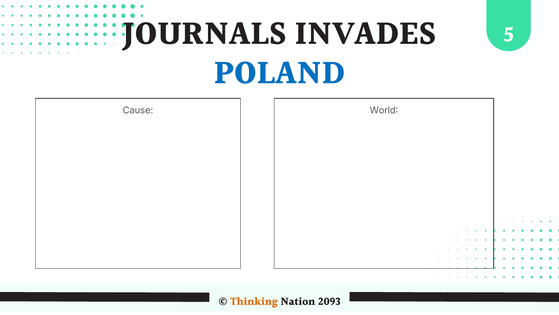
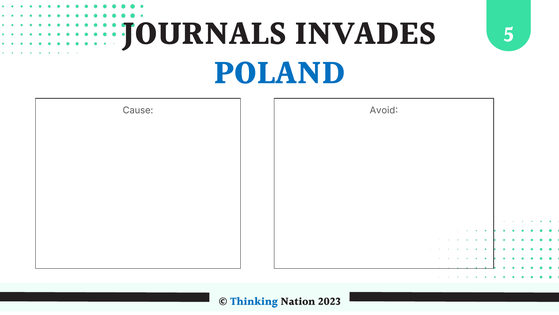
World: World -> Avoid (384, 110)
Thinking colour: orange -> blue (254, 301)
2093: 2093 -> 2023 (329, 301)
